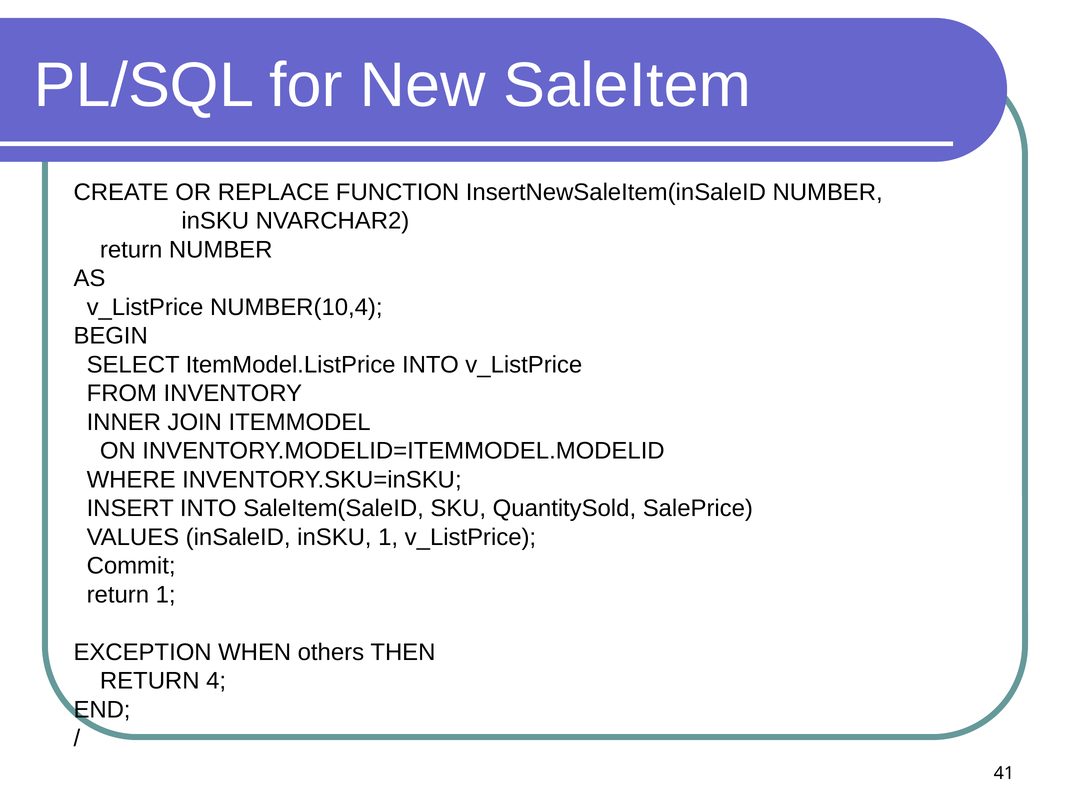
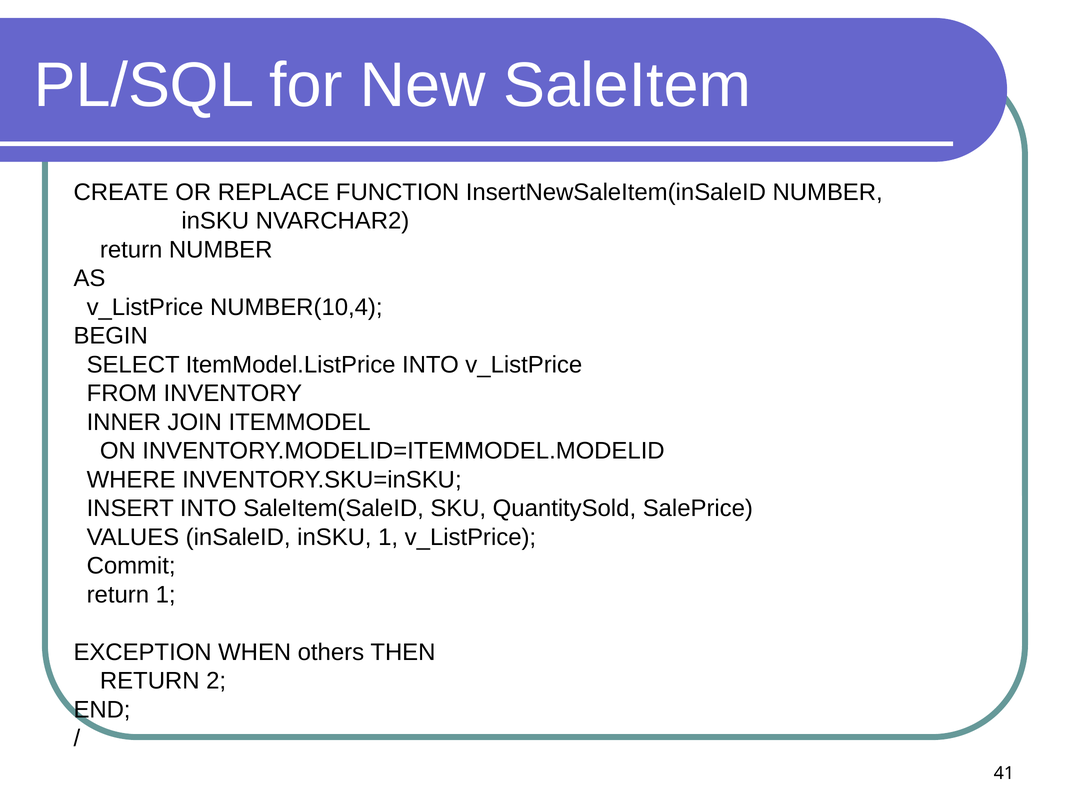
4: 4 -> 2 (216, 681)
